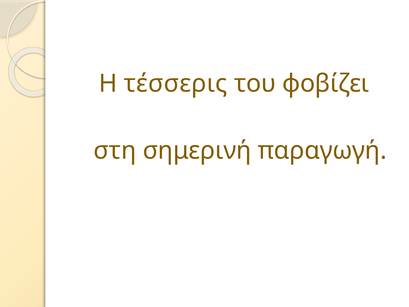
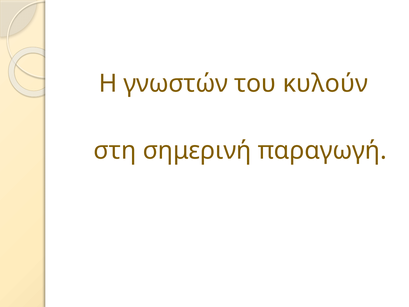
τέσσερις: τέσσερις -> γνωστών (176, 84)
φοβίζει: φοβίζει -> κυλούν (325, 84)
